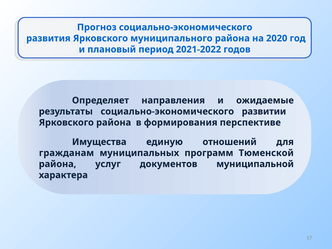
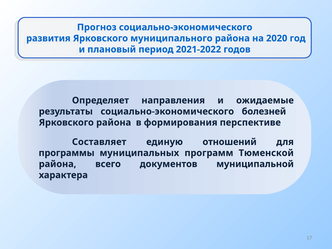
развитии: развитии -> болезней (264, 111)
Имущества: Имущества -> Составляет (99, 142)
гражданам: гражданам -> программы (67, 153)
услуг: услуг -> всего (108, 164)
